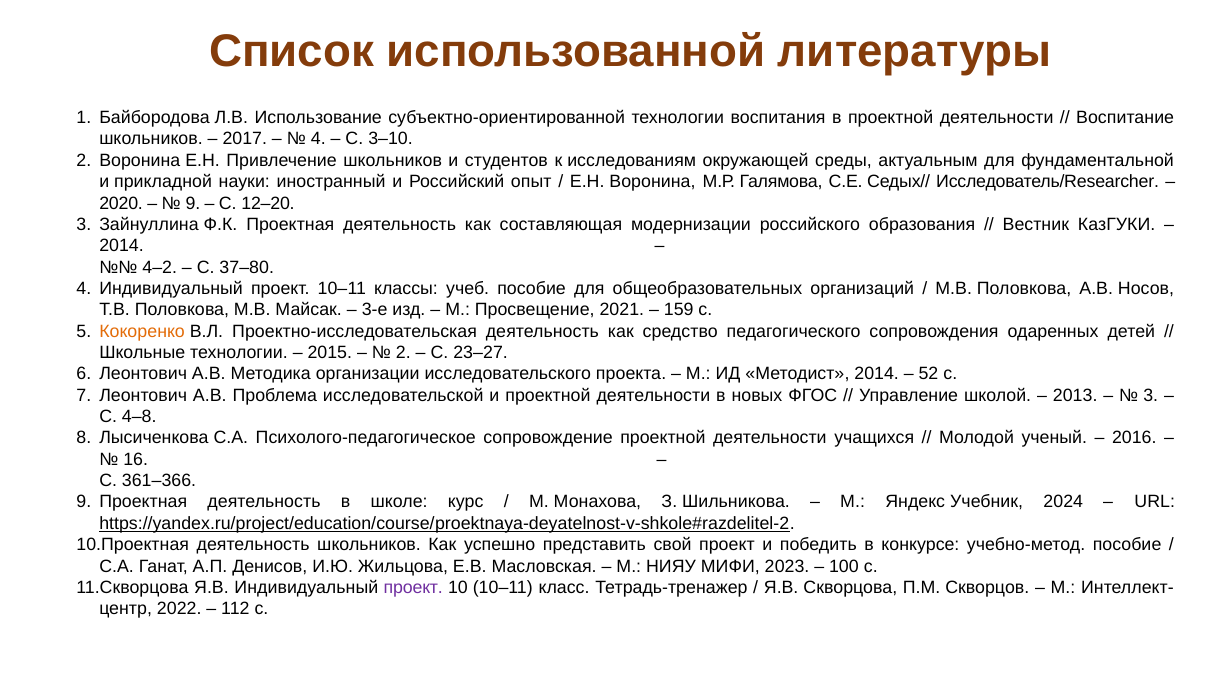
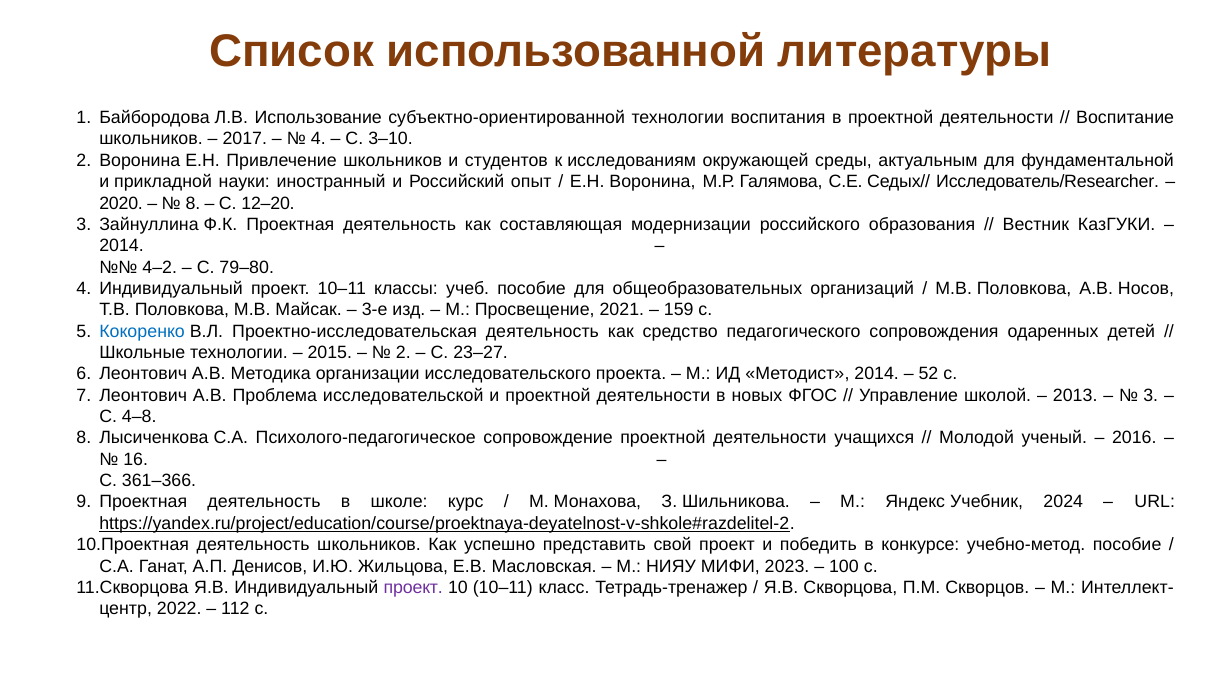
9: 9 -> 8 (193, 203)
37–80: 37–80 -> 79–80 (247, 267)
Кокоренко colour: orange -> blue (142, 331)
